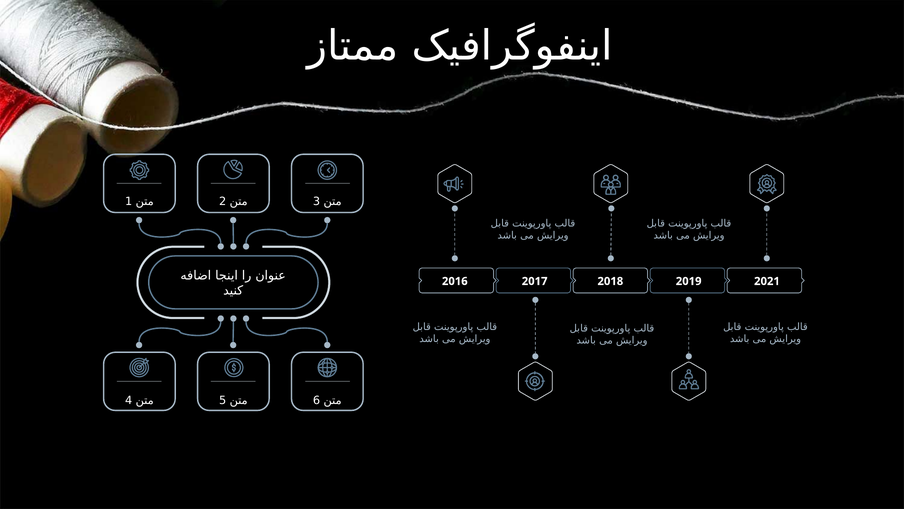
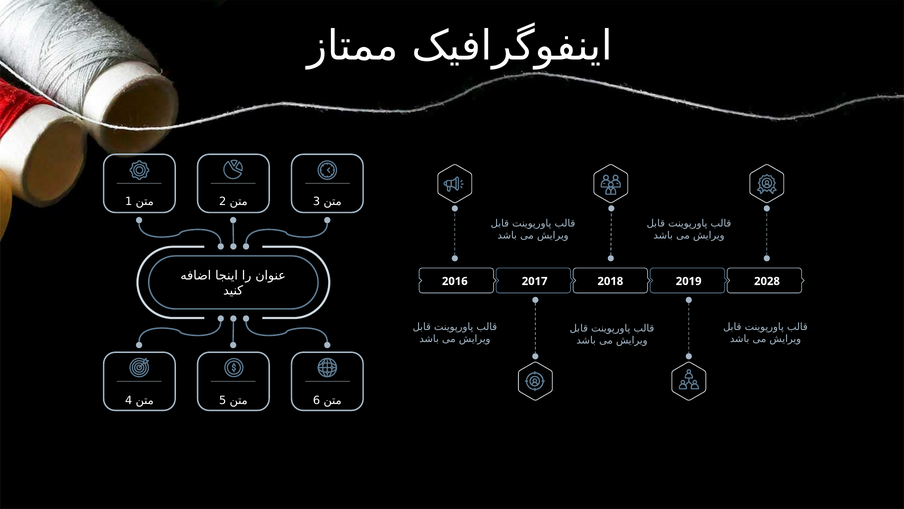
2021: 2021 -> 2028 (767, 281)
